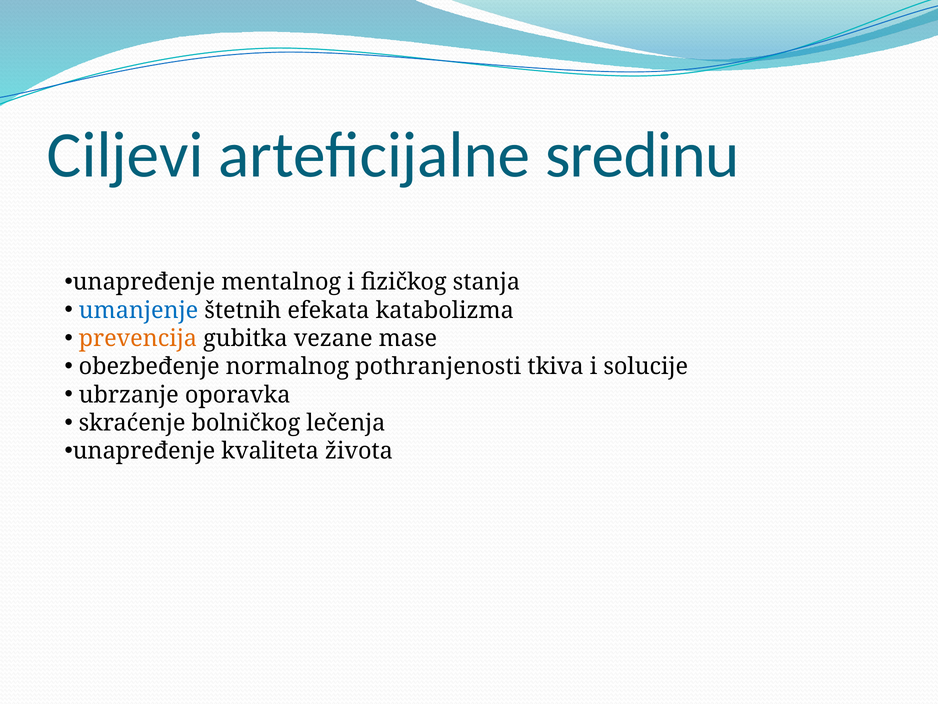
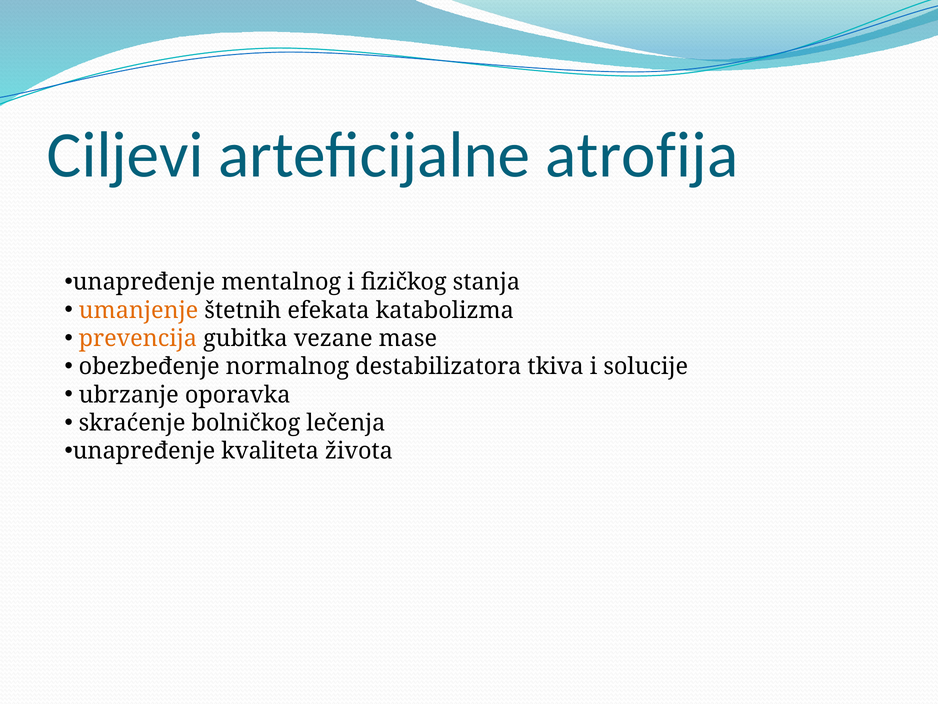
sredinu: sredinu -> atrofija (642, 155)
umanjenje colour: blue -> orange (139, 310)
pothranjenosti: pothranjenosti -> destabilizatora (438, 366)
